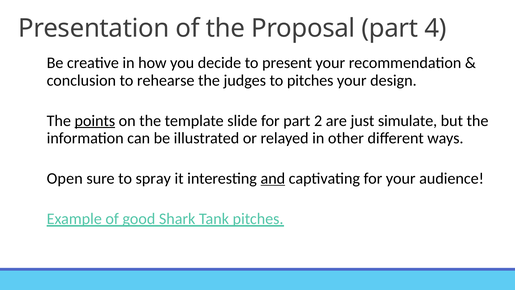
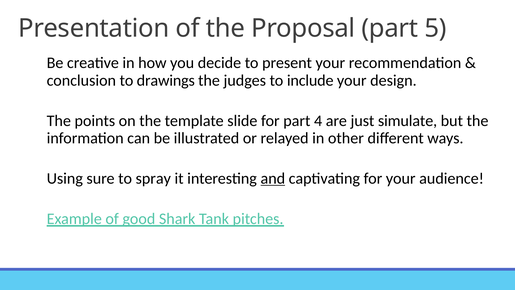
4: 4 -> 5 (436, 28)
rehearse: rehearse -> drawings (166, 80)
to pitches: pitches -> include (310, 80)
points underline: present -> none (95, 121)
2: 2 -> 4 (318, 121)
Open: Open -> Using (65, 178)
